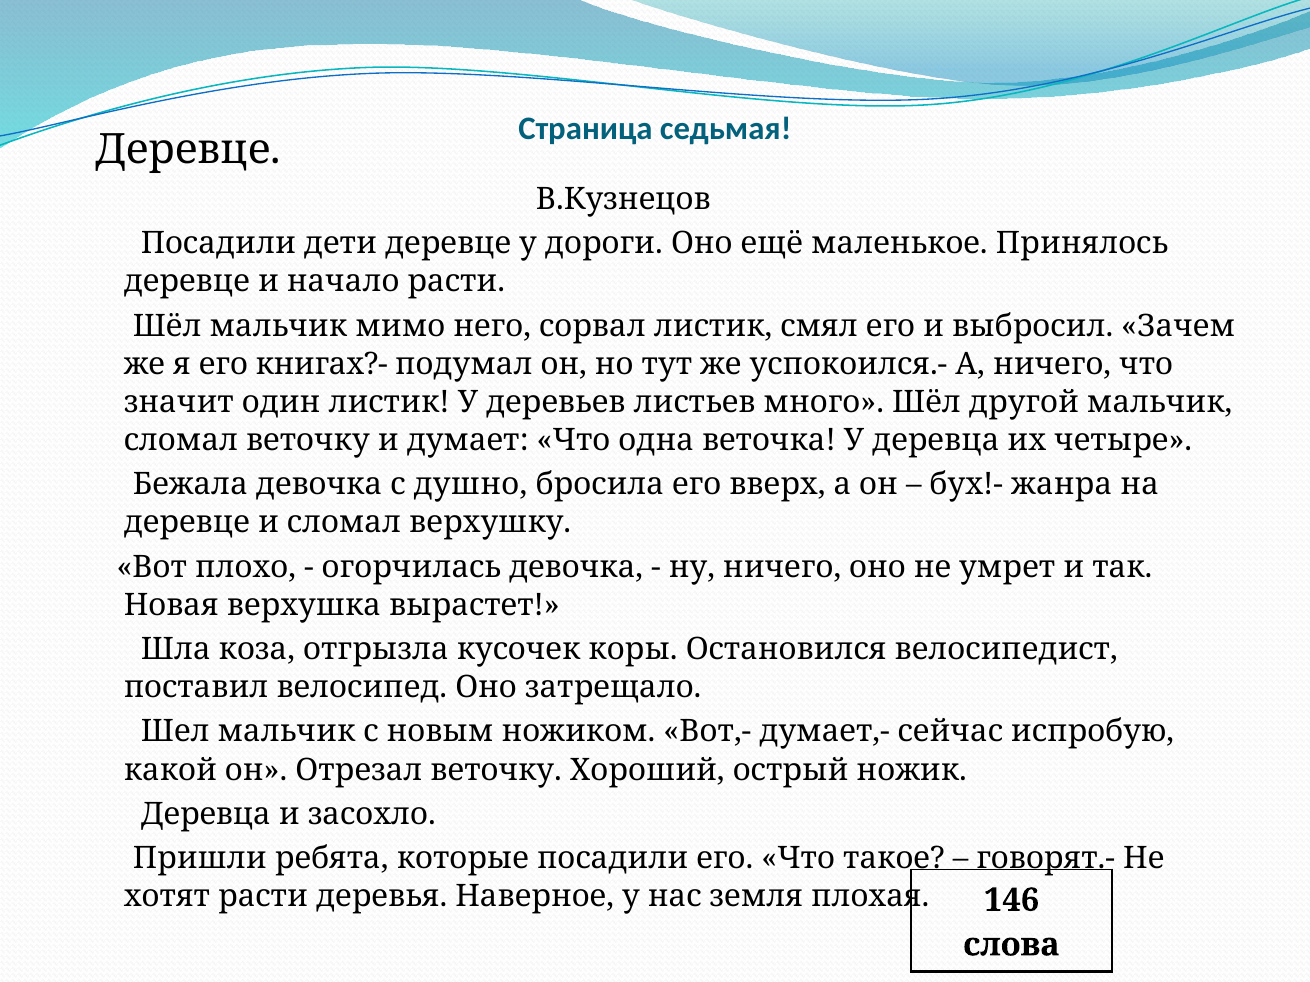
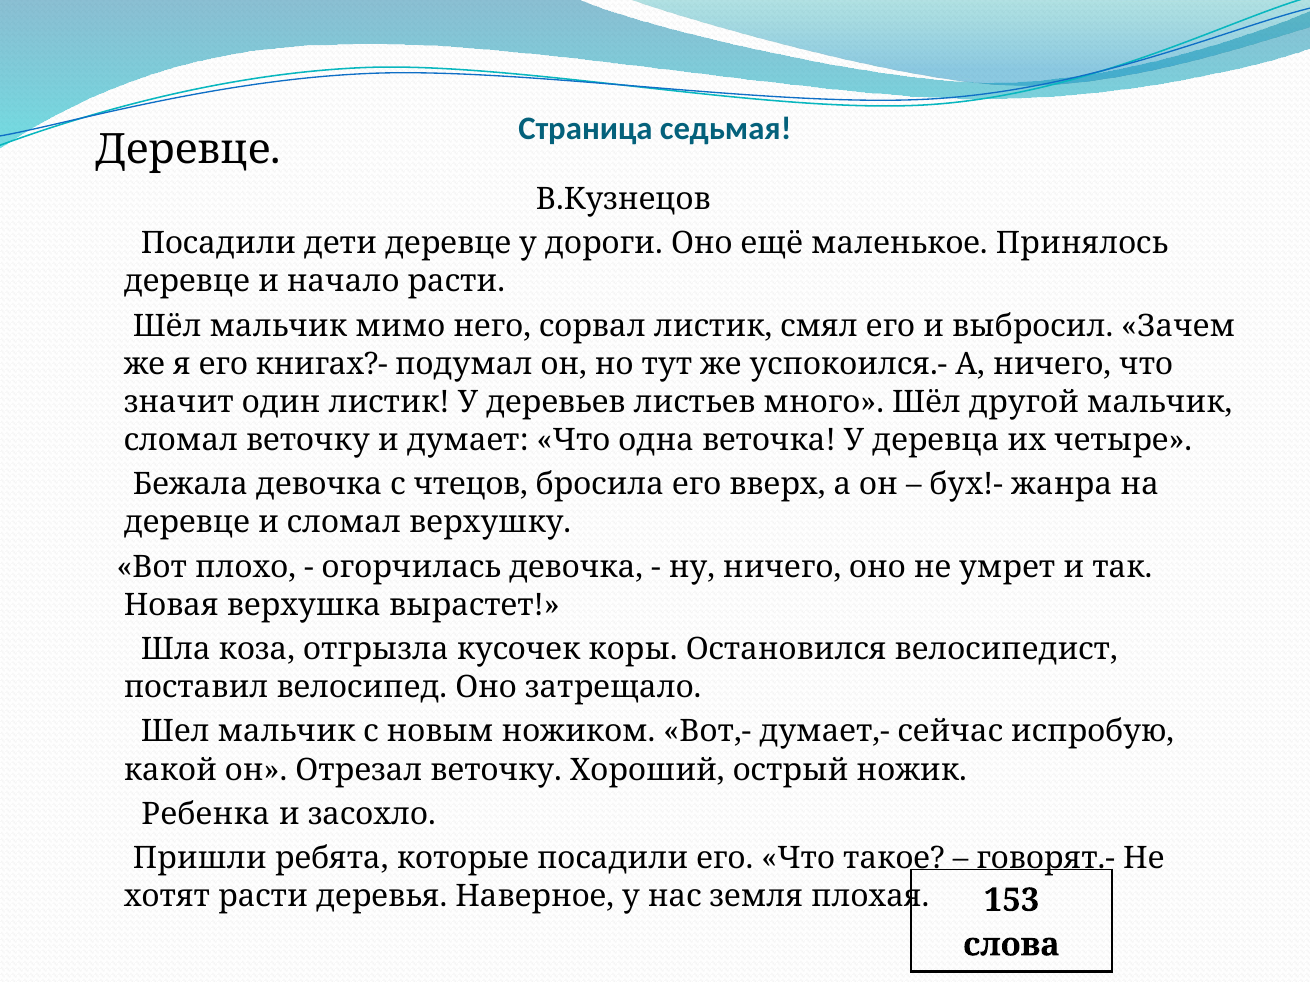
душно: душно -> чтецов (471, 485)
Деревца: Деревца -> Ребенка (206, 815)
146: 146 -> 153 (1012, 901)
